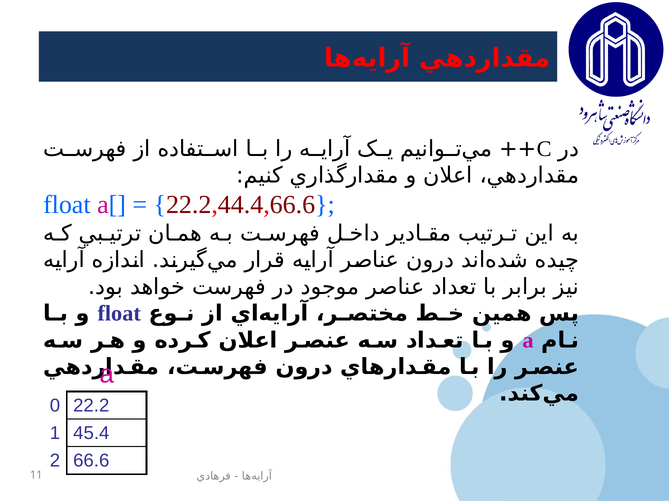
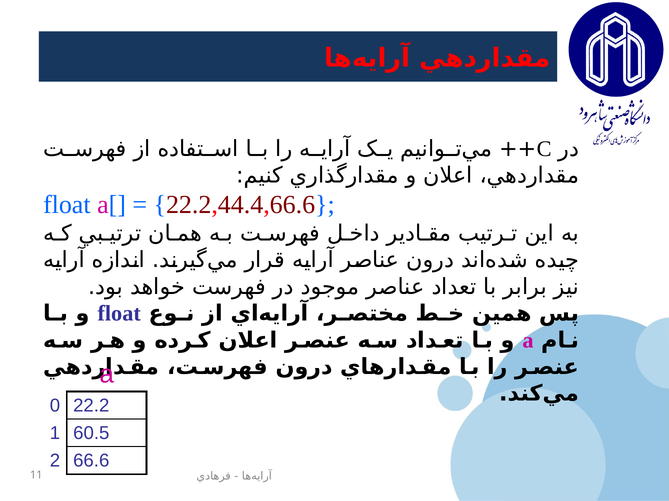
45.4: 45.4 -> 60.5 (91, 434)
